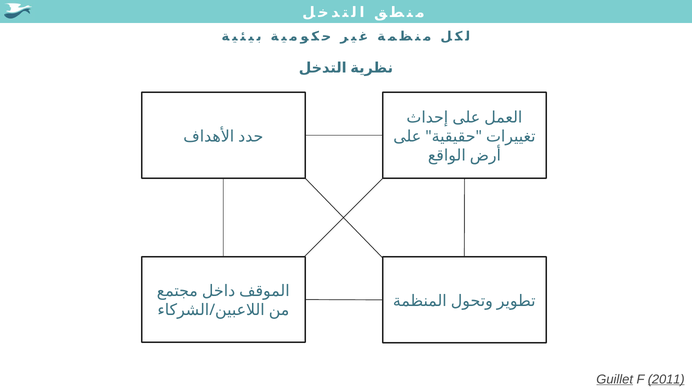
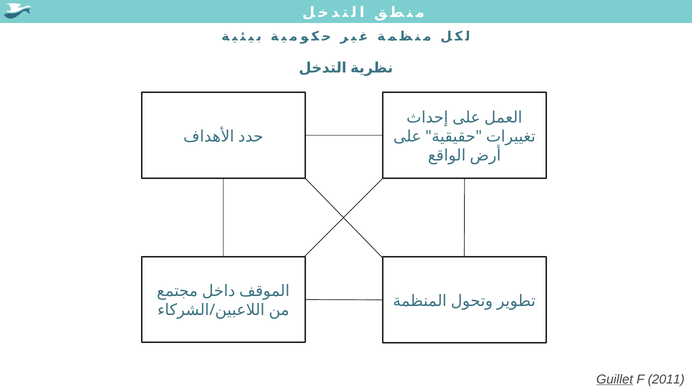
2011 underline: present -> none (666, 380)
